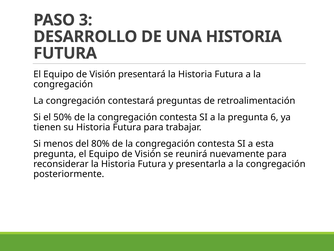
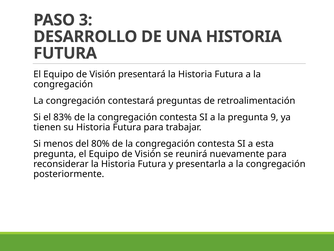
50%: 50% -> 83% (63, 117)
6: 6 -> 9 (274, 117)
